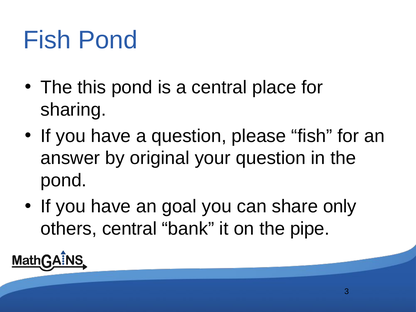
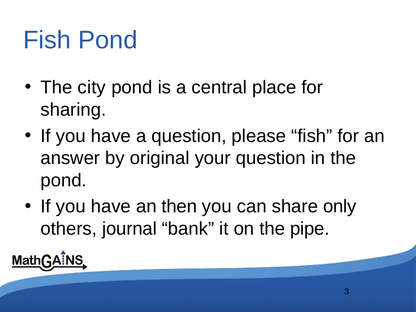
this: this -> city (92, 87)
goal: goal -> then (179, 207)
others central: central -> journal (129, 229)
